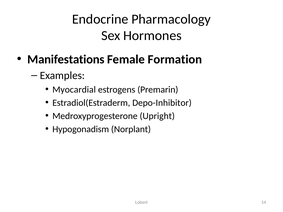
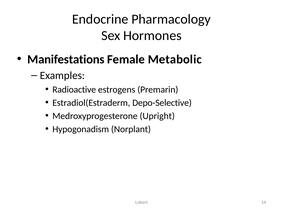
Formation: Formation -> Metabolic (175, 59)
Myocardial: Myocardial -> Radioactive (74, 90)
Depo-Inhibitor: Depo-Inhibitor -> Depo-Selective (162, 103)
